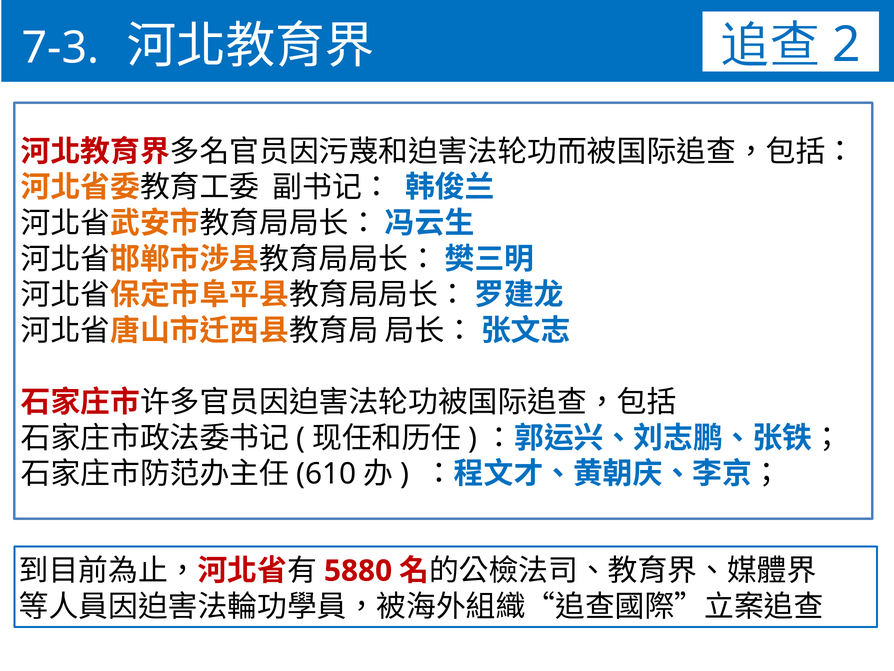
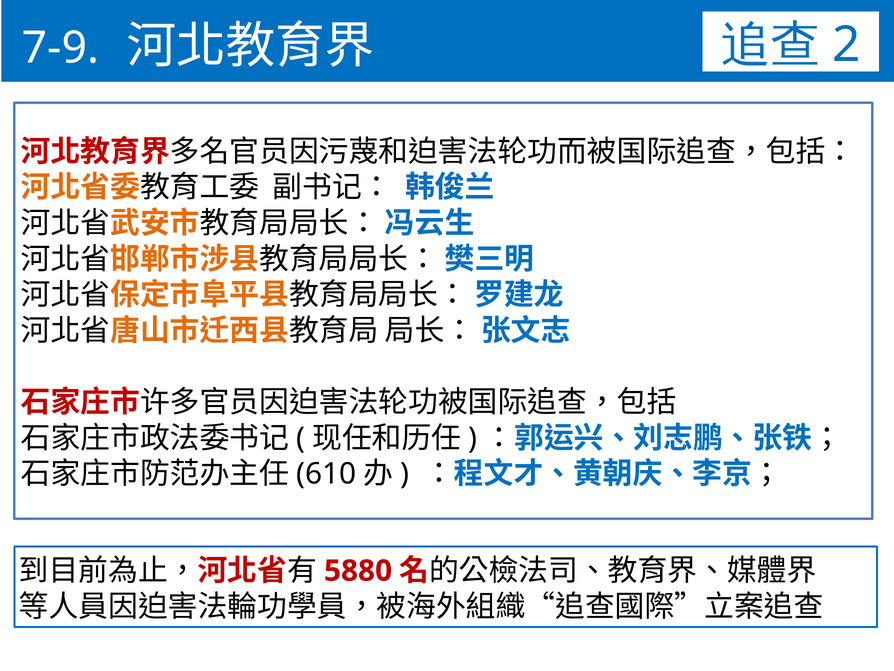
7-3: 7-3 -> 7-9 (61, 48)
